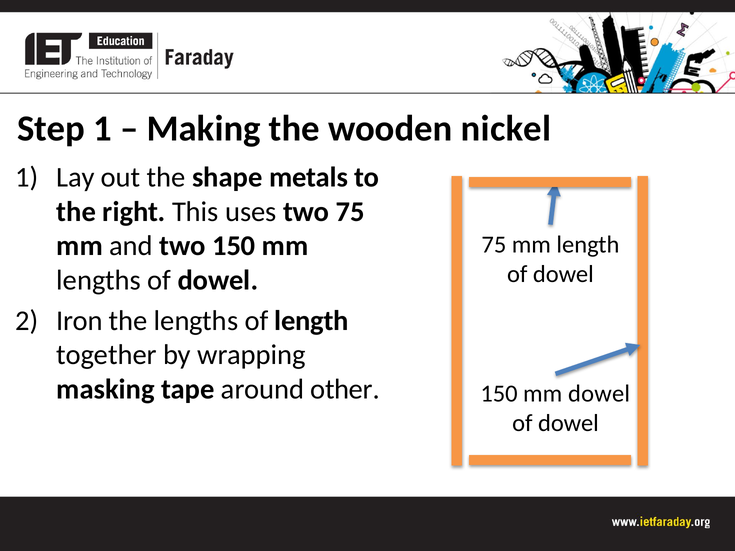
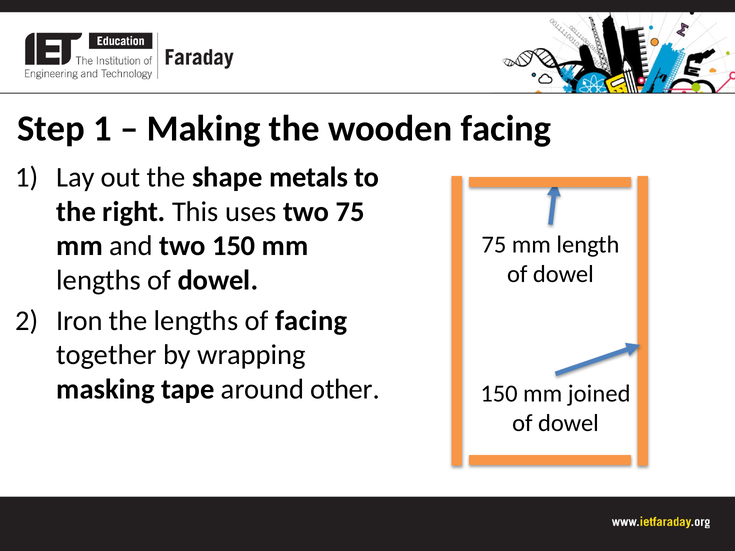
wooden nickel: nickel -> facing (506, 129)
of length: length -> facing (311, 321)
mm dowel: dowel -> joined (599, 394)
